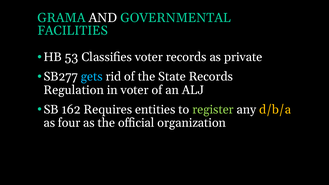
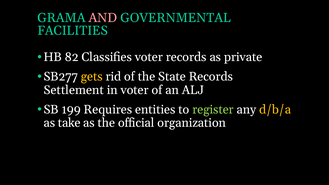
AND colour: white -> pink (103, 18)
53: 53 -> 82 (72, 57)
gets colour: light blue -> yellow (92, 77)
Regulation: Regulation -> Settlement (74, 90)
162: 162 -> 199 (71, 109)
four: four -> take (69, 123)
